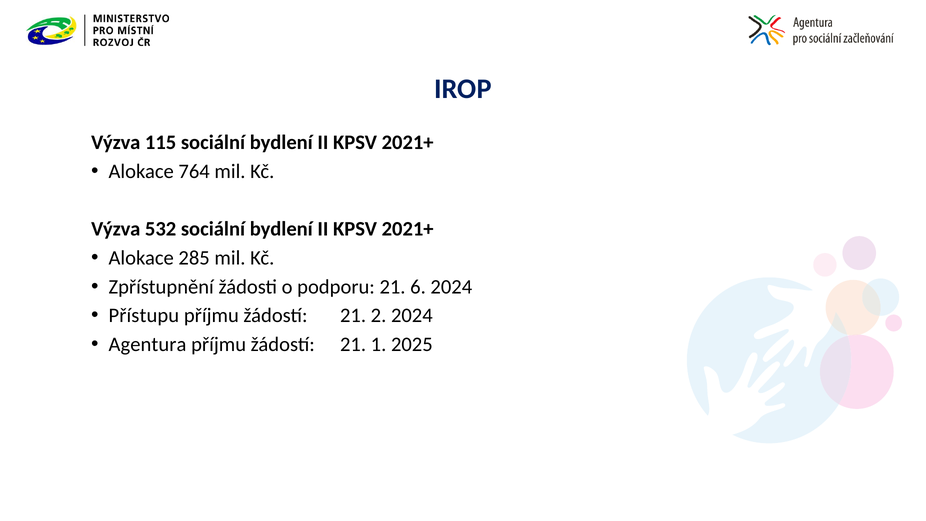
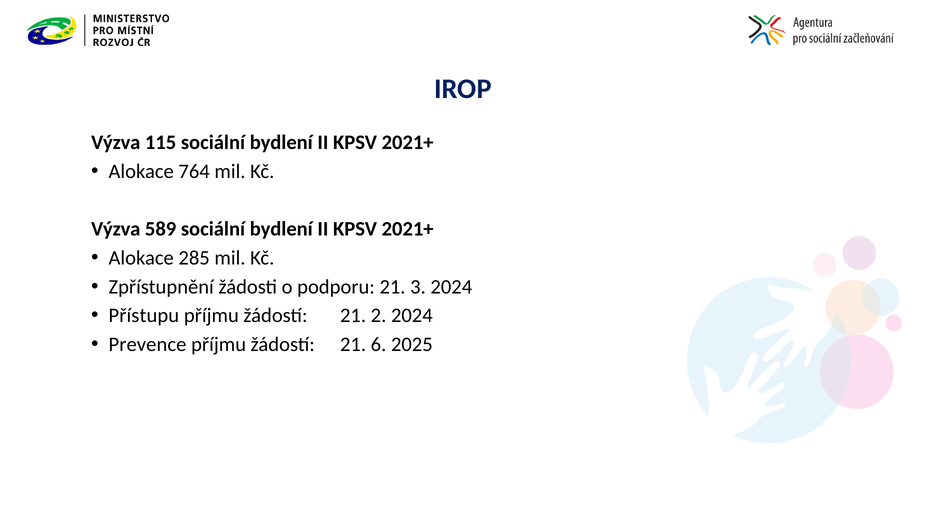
532: 532 -> 589 (161, 229)
6: 6 -> 3 (418, 287)
Agentura: Agentura -> Prevence (147, 344)
1: 1 -> 6 (379, 344)
